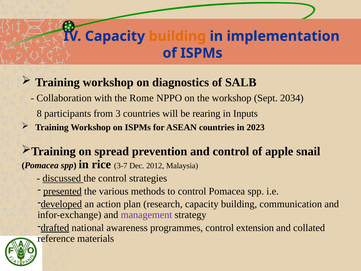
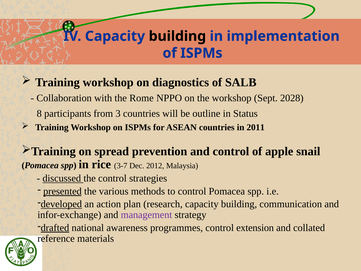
building colour: orange -> black (177, 36)
2034: 2034 -> 2028 (292, 98)
rearing: rearing -> outline (206, 113)
Inputs: Inputs -> Status (245, 113)
2023: 2023 -> 2011 (256, 127)
